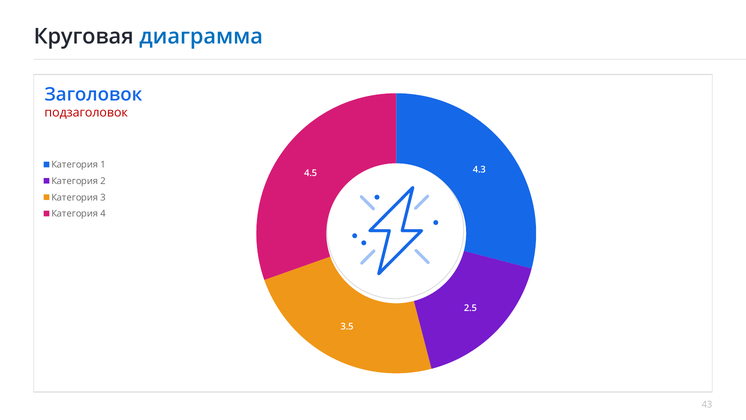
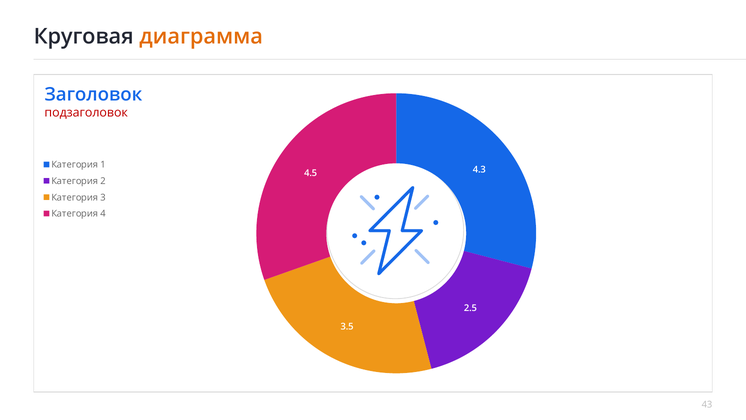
диаграмма colour: blue -> orange (201, 37)
